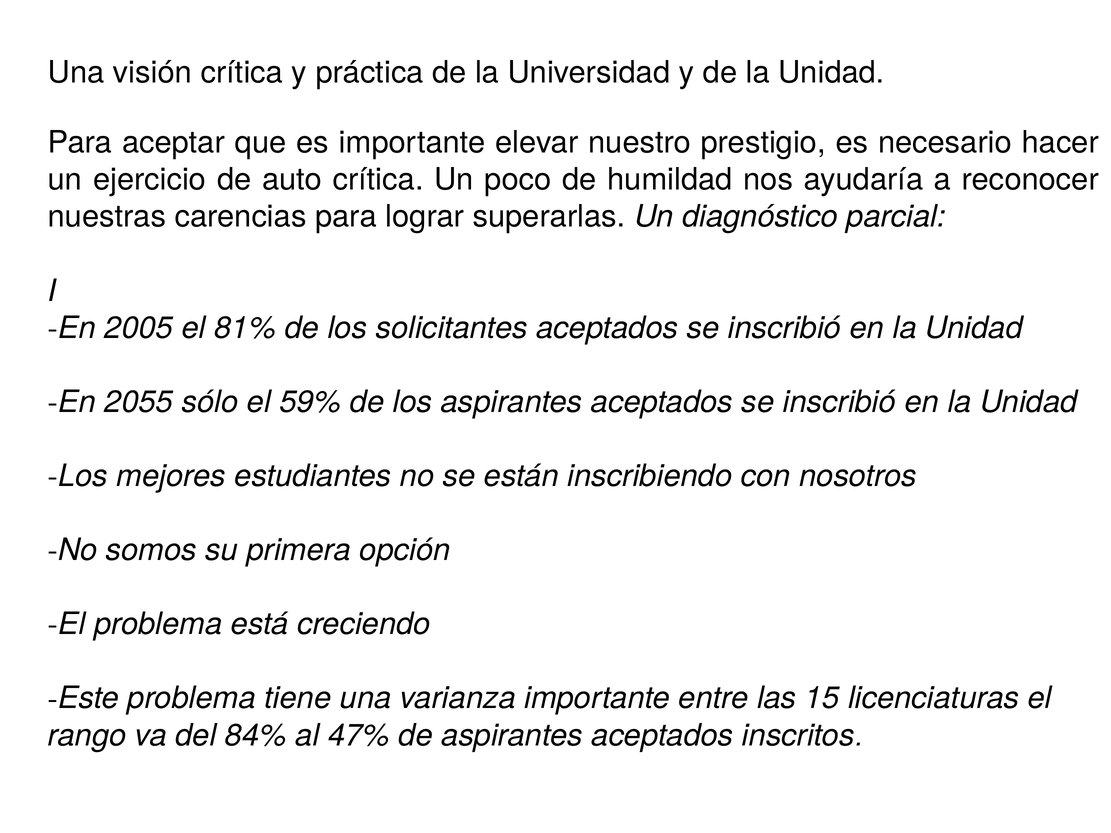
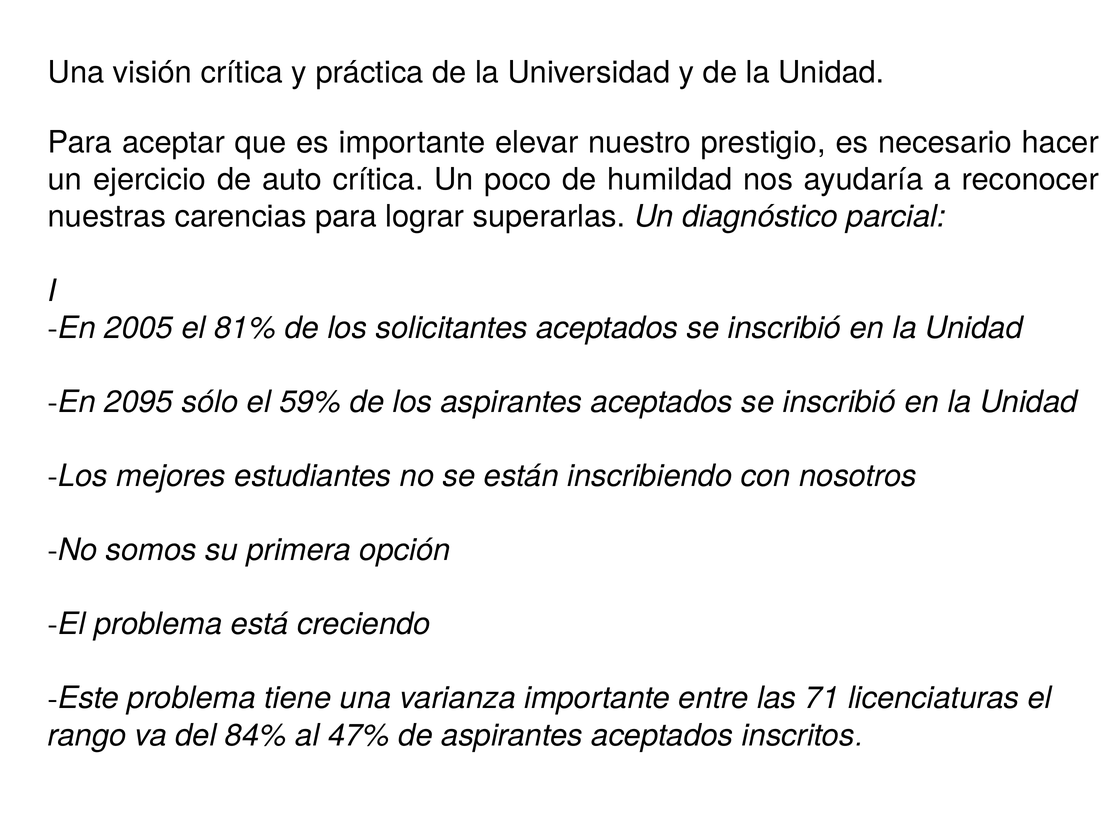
2055: 2055 -> 2095 (139, 402)
15: 15 -> 71 (822, 698)
